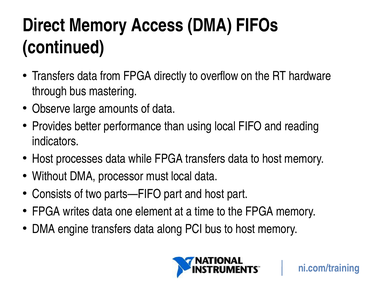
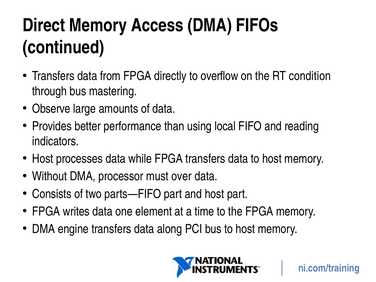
hardware: hardware -> condition (310, 76)
must local: local -> over (181, 176)
